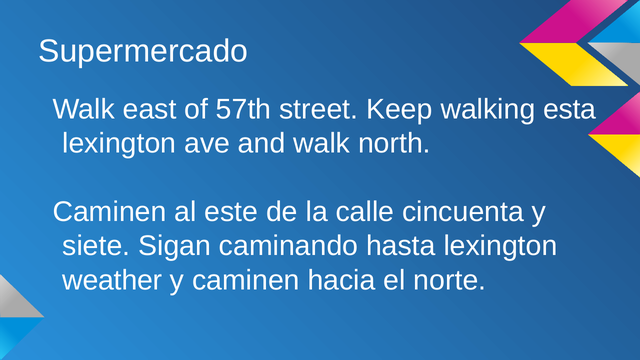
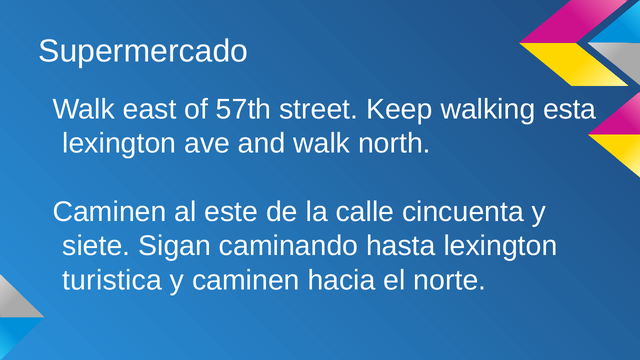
weather: weather -> turistica (112, 280)
